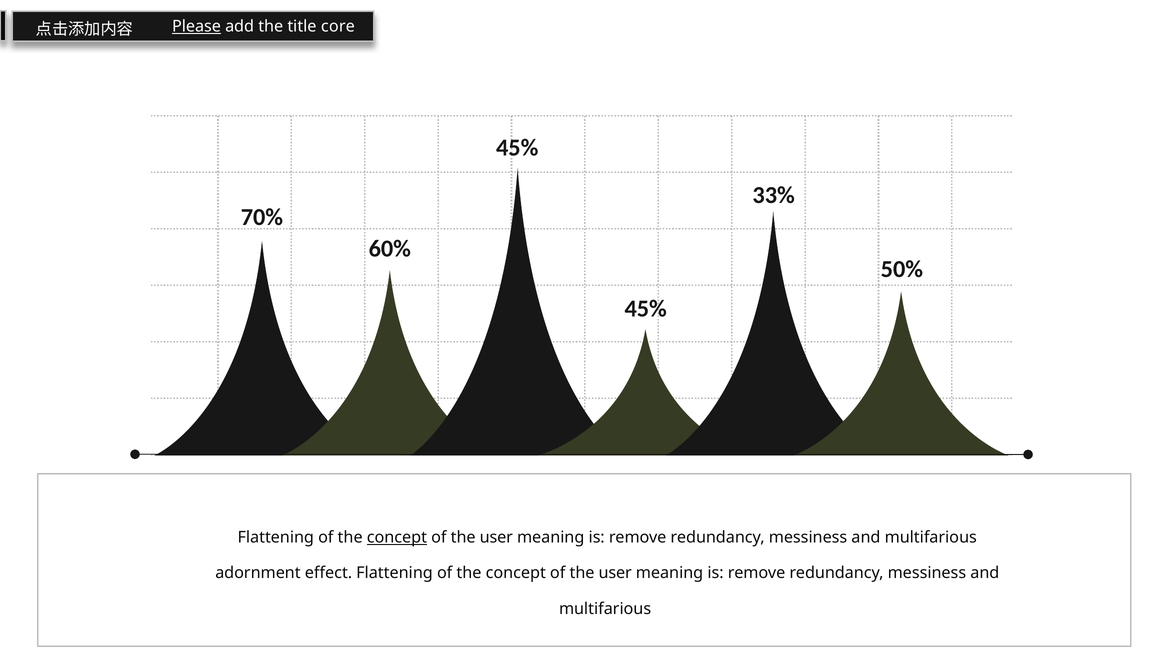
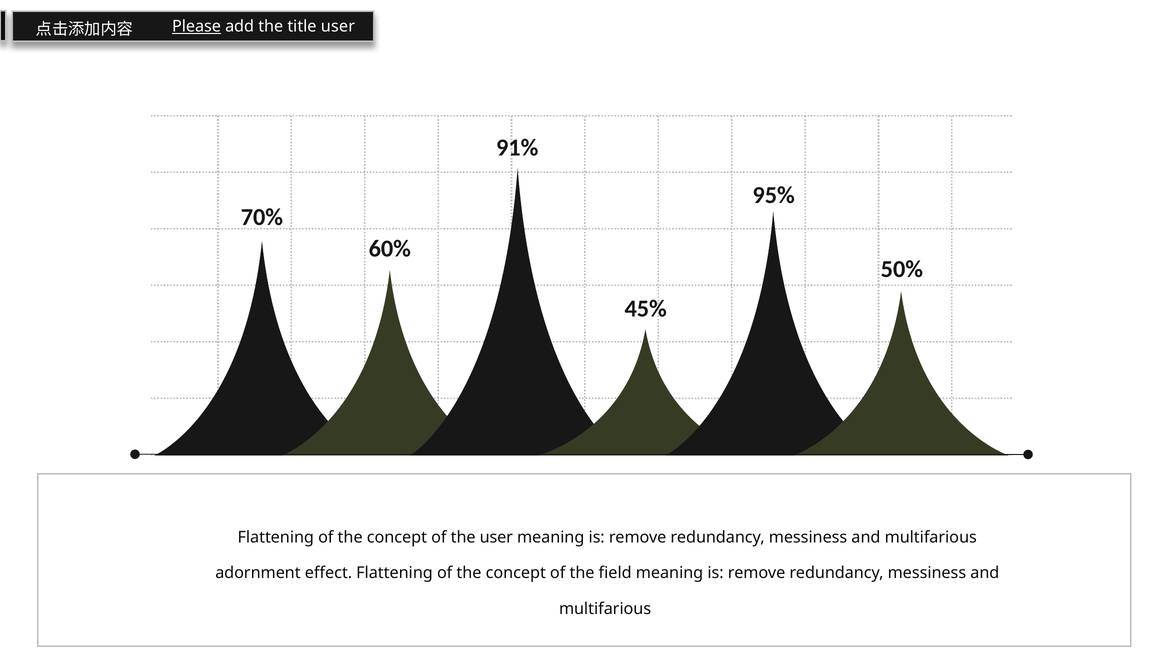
title core: core -> user (338, 27)
45%: 45% -> 91% (517, 148)
33%: 33% -> 95% (774, 195)
concept underline: present -> none (397, 537)
user: user -> field (615, 573)
